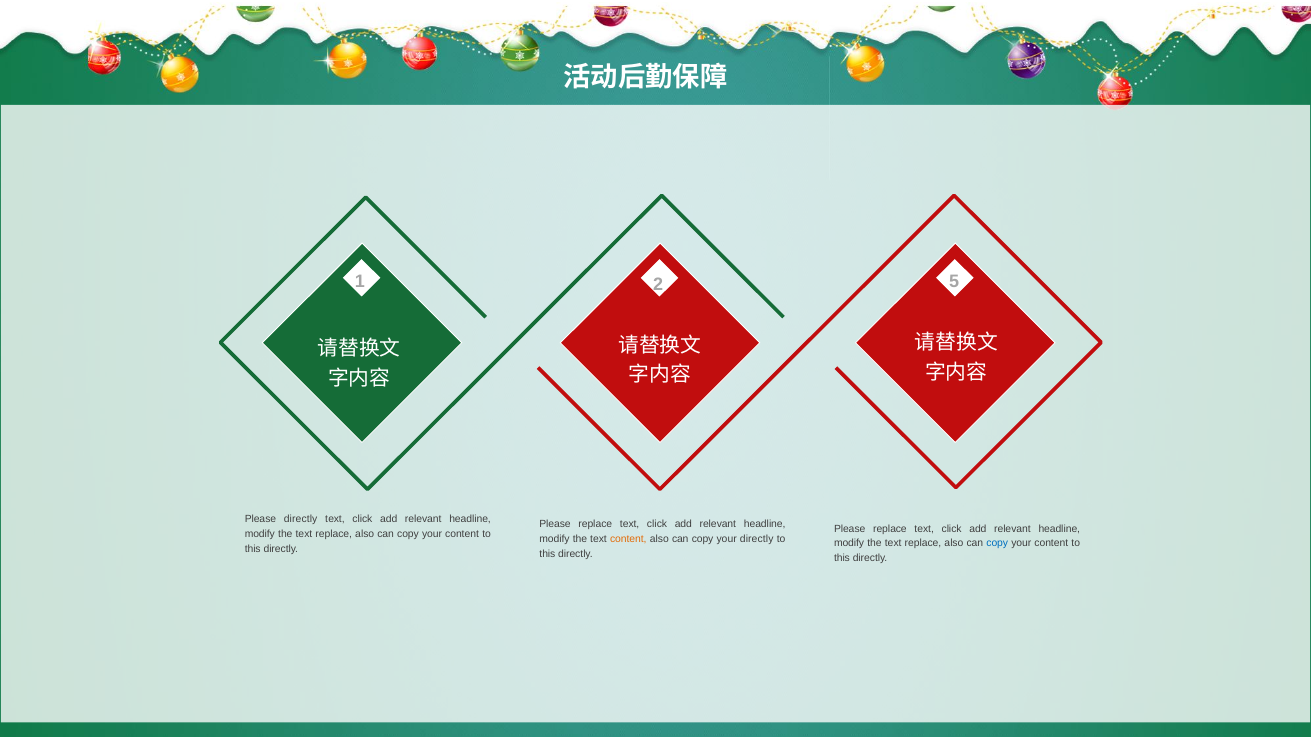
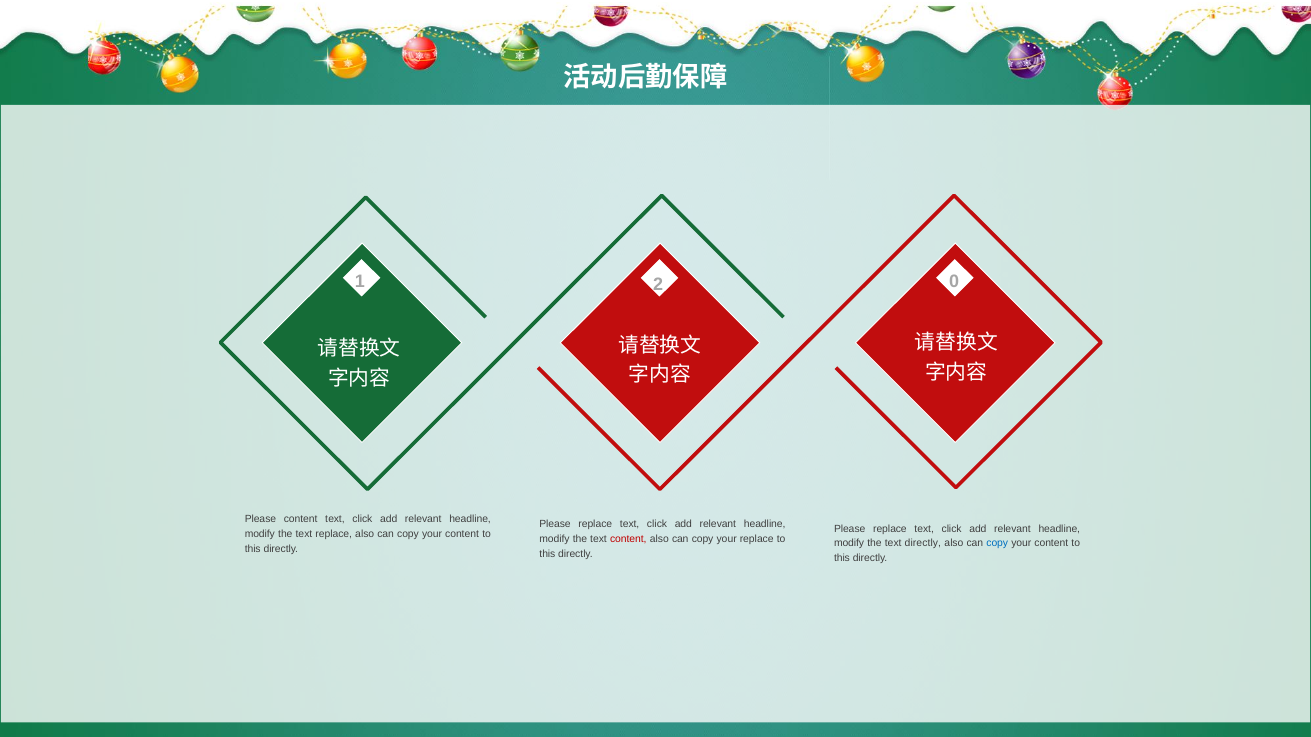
5: 5 -> 0 (954, 282)
Please directly: directly -> content (301, 520)
content colour: orange -> red (628, 539)
your directly: directly -> replace (757, 539)
replace: replace -> directly (923, 544)
